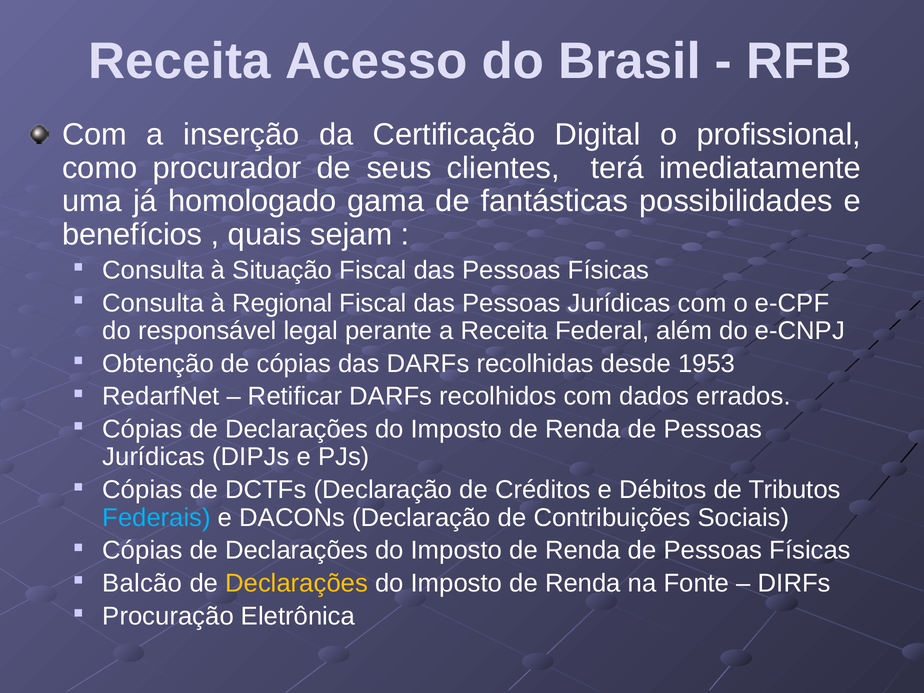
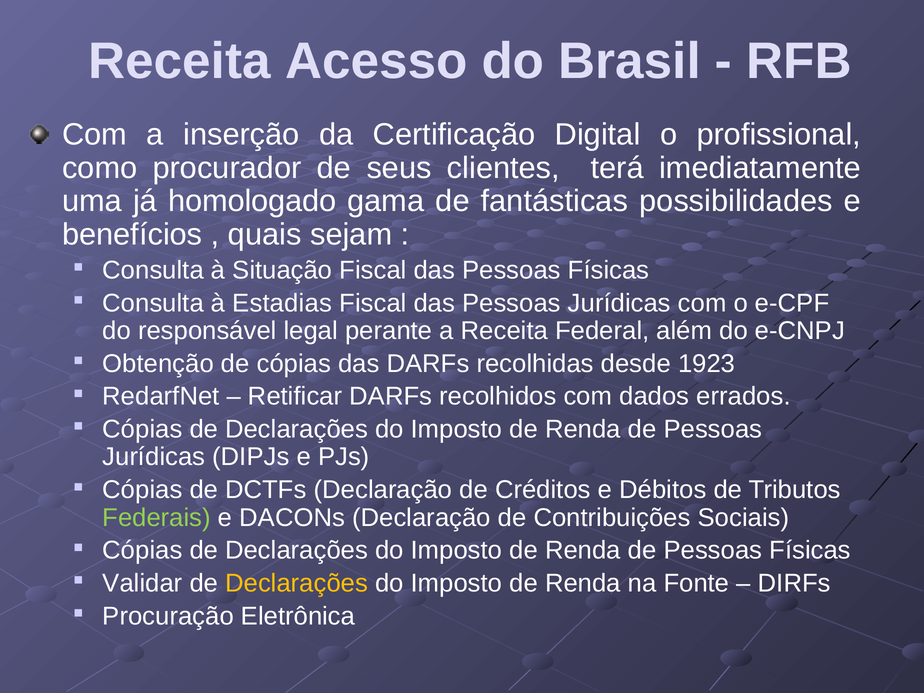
Regional: Regional -> Estadias (282, 303)
1953: 1953 -> 1923 (707, 364)
Federais colour: light blue -> light green (157, 518)
Balcão: Balcão -> Validar (142, 583)
